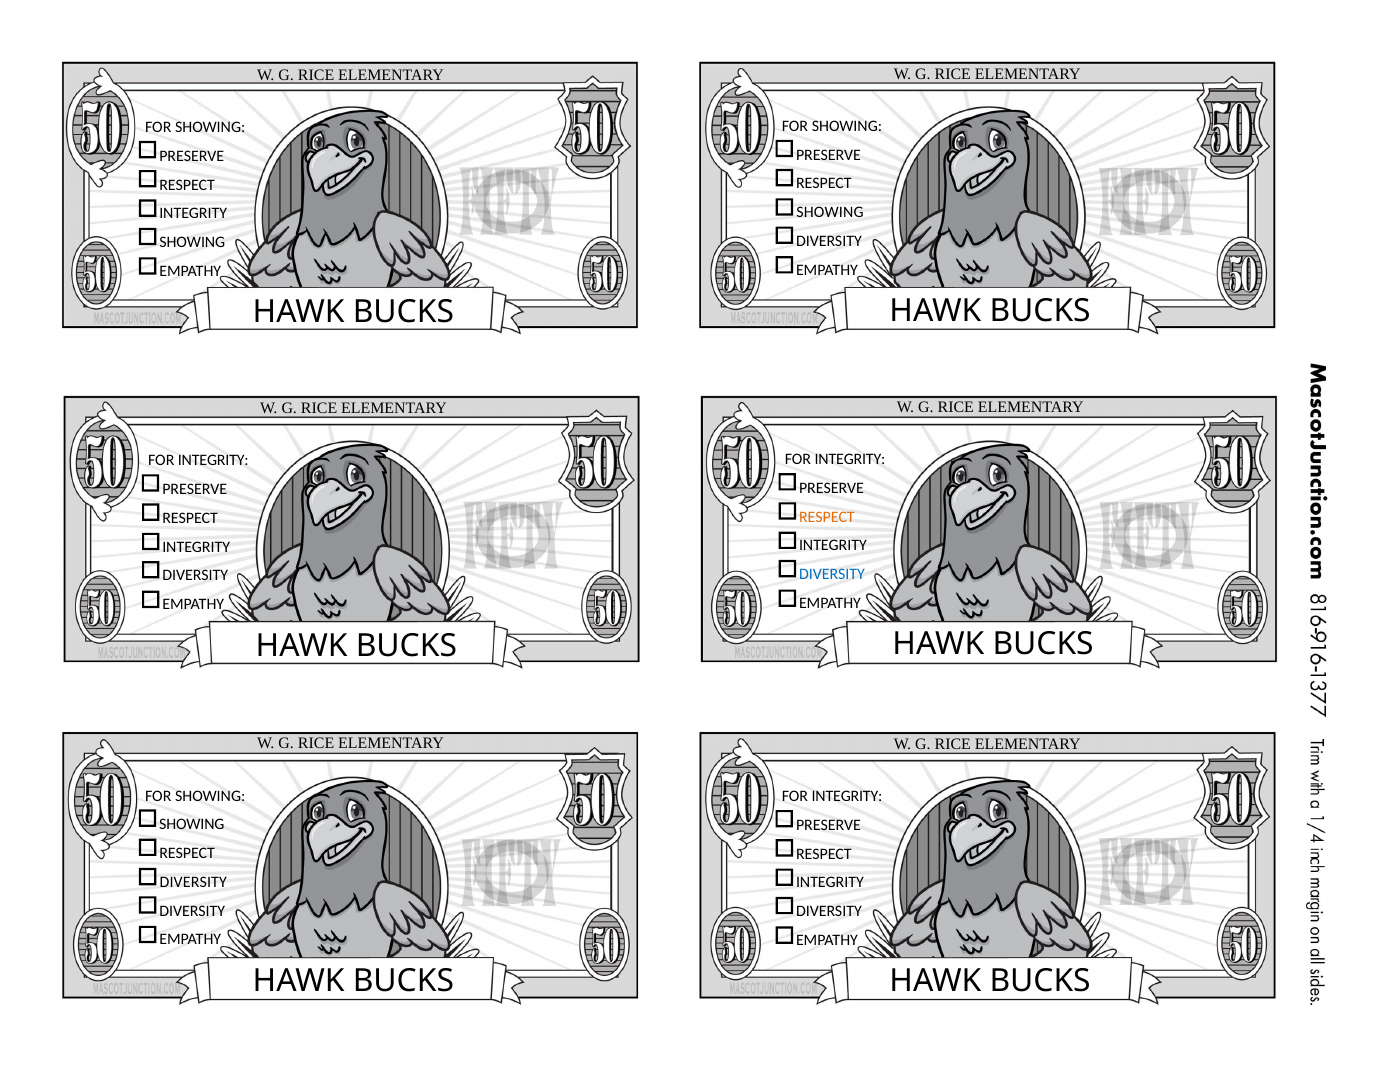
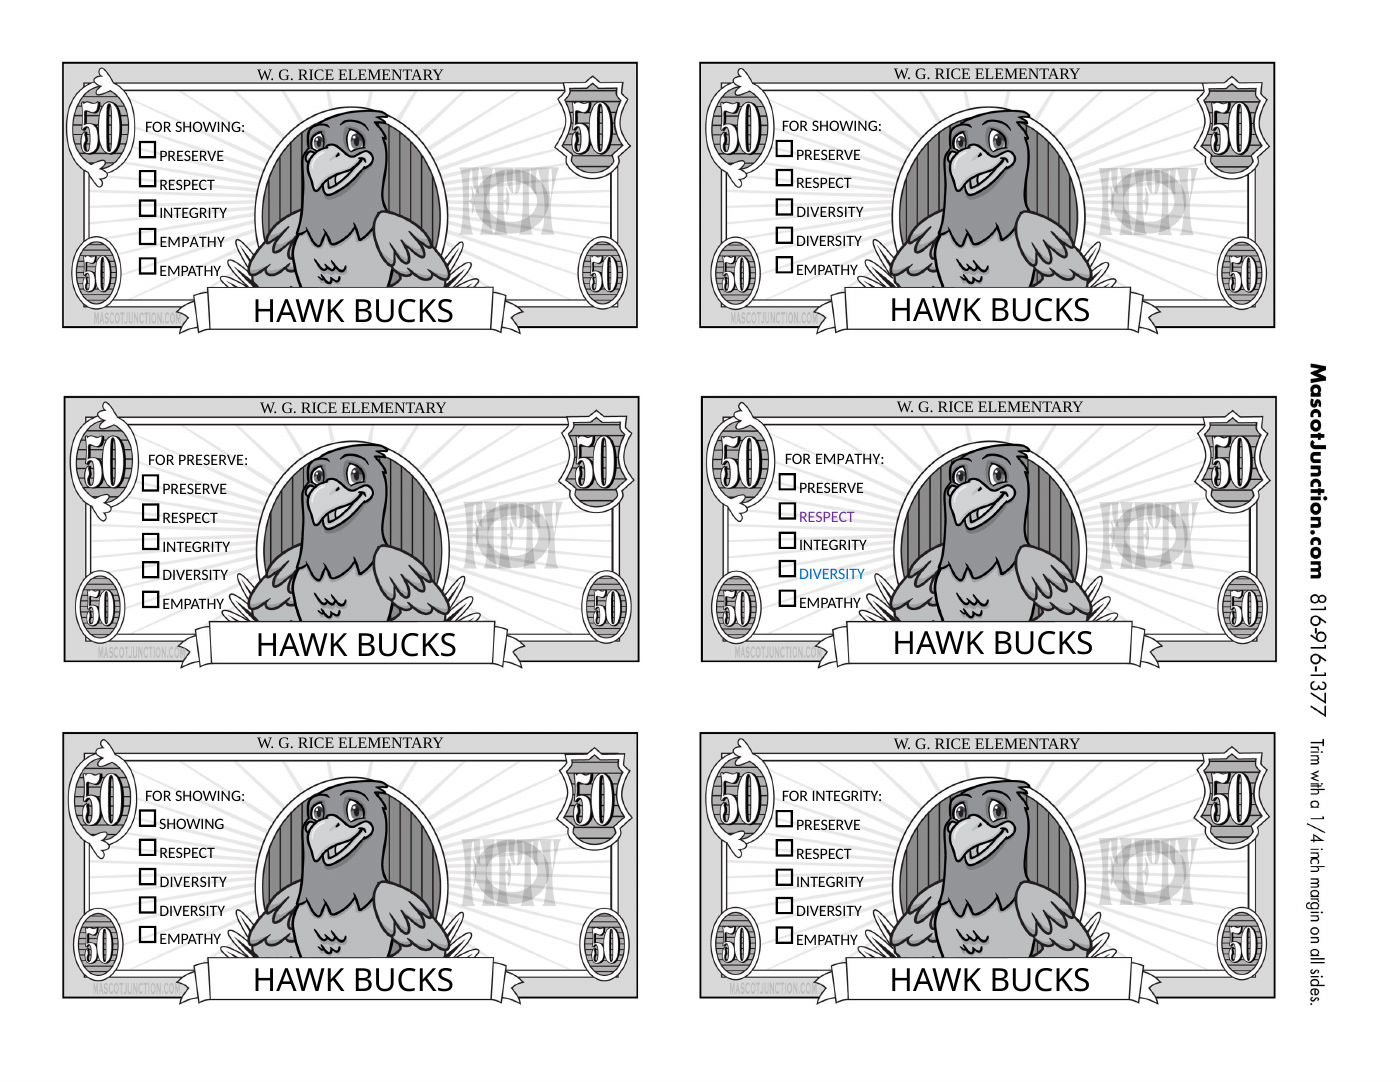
SHOWING: SHOWING -> DIVERSITY (830, 212)
SHOWING: SHOWING -> EMPATHY (192, 242)
INTEGRITY: INTEGRITY -> EMPATHY (850, 459)
INTEGRITY: INTEGRITY -> PRESERVE (213, 461)
RESPECT colour: orange -> purple (827, 517)
